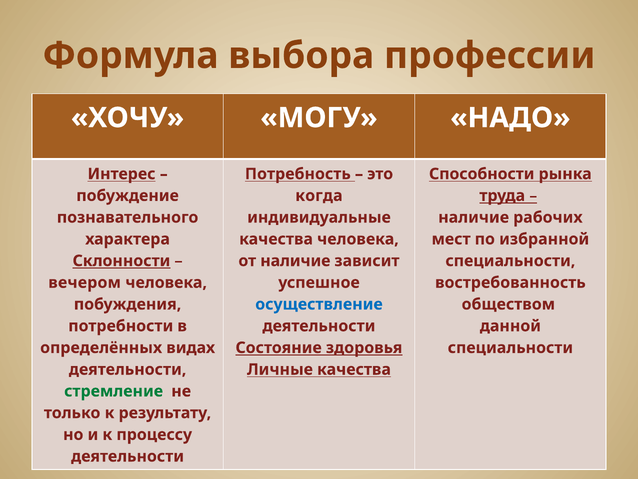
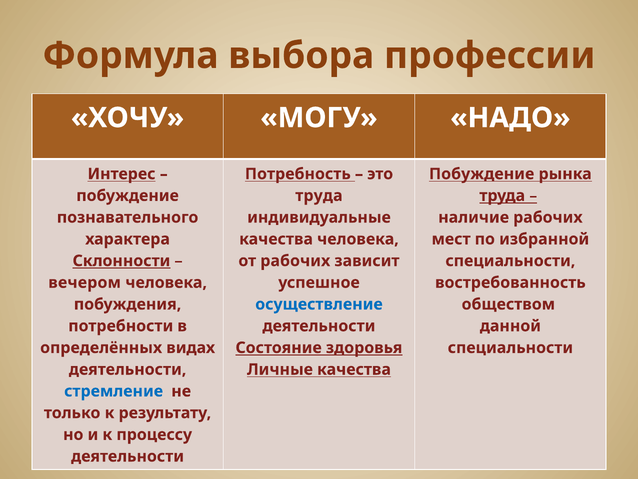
Способности: Способности -> Побуждение (482, 174)
когда: когда -> труда (319, 195)
от наличие: наличие -> рабочих (295, 261)
стремление colour: green -> blue (114, 391)
